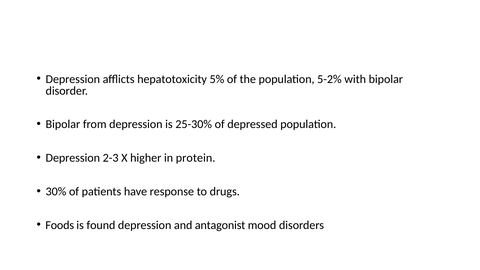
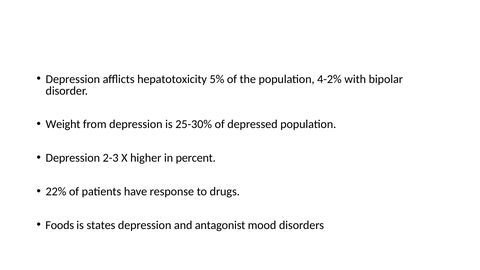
5-2%: 5-2% -> 4-2% (329, 79)
Bipolar: Bipolar -> Weight (63, 124)
protein: protein -> percent (196, 158)
30%: 30% -> 22% (56, 192)
found: found -> states (101, 225)
